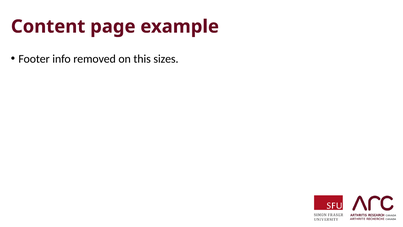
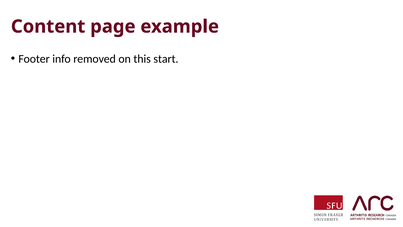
sizes: sizes -> start (166, 59)
